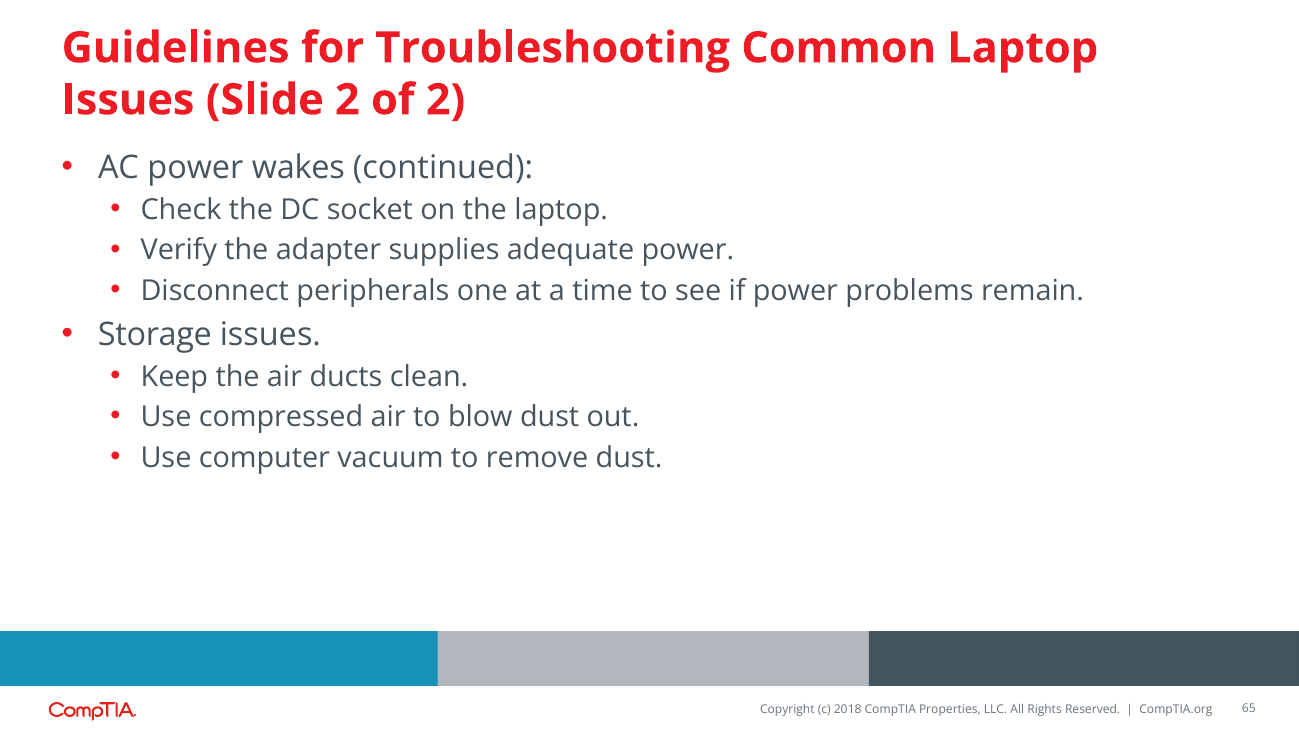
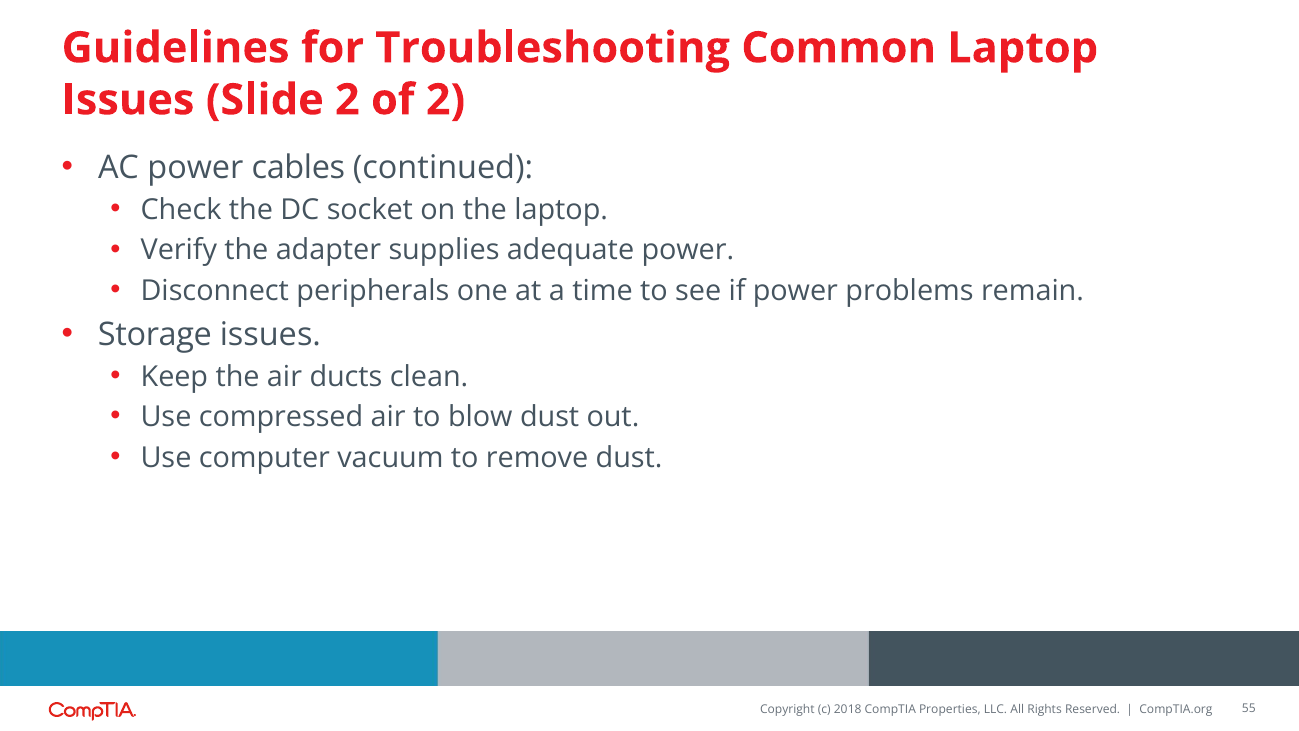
wakes: wakes -> cables (298, 168)
65: 65 -> 55 (1249, 708)
